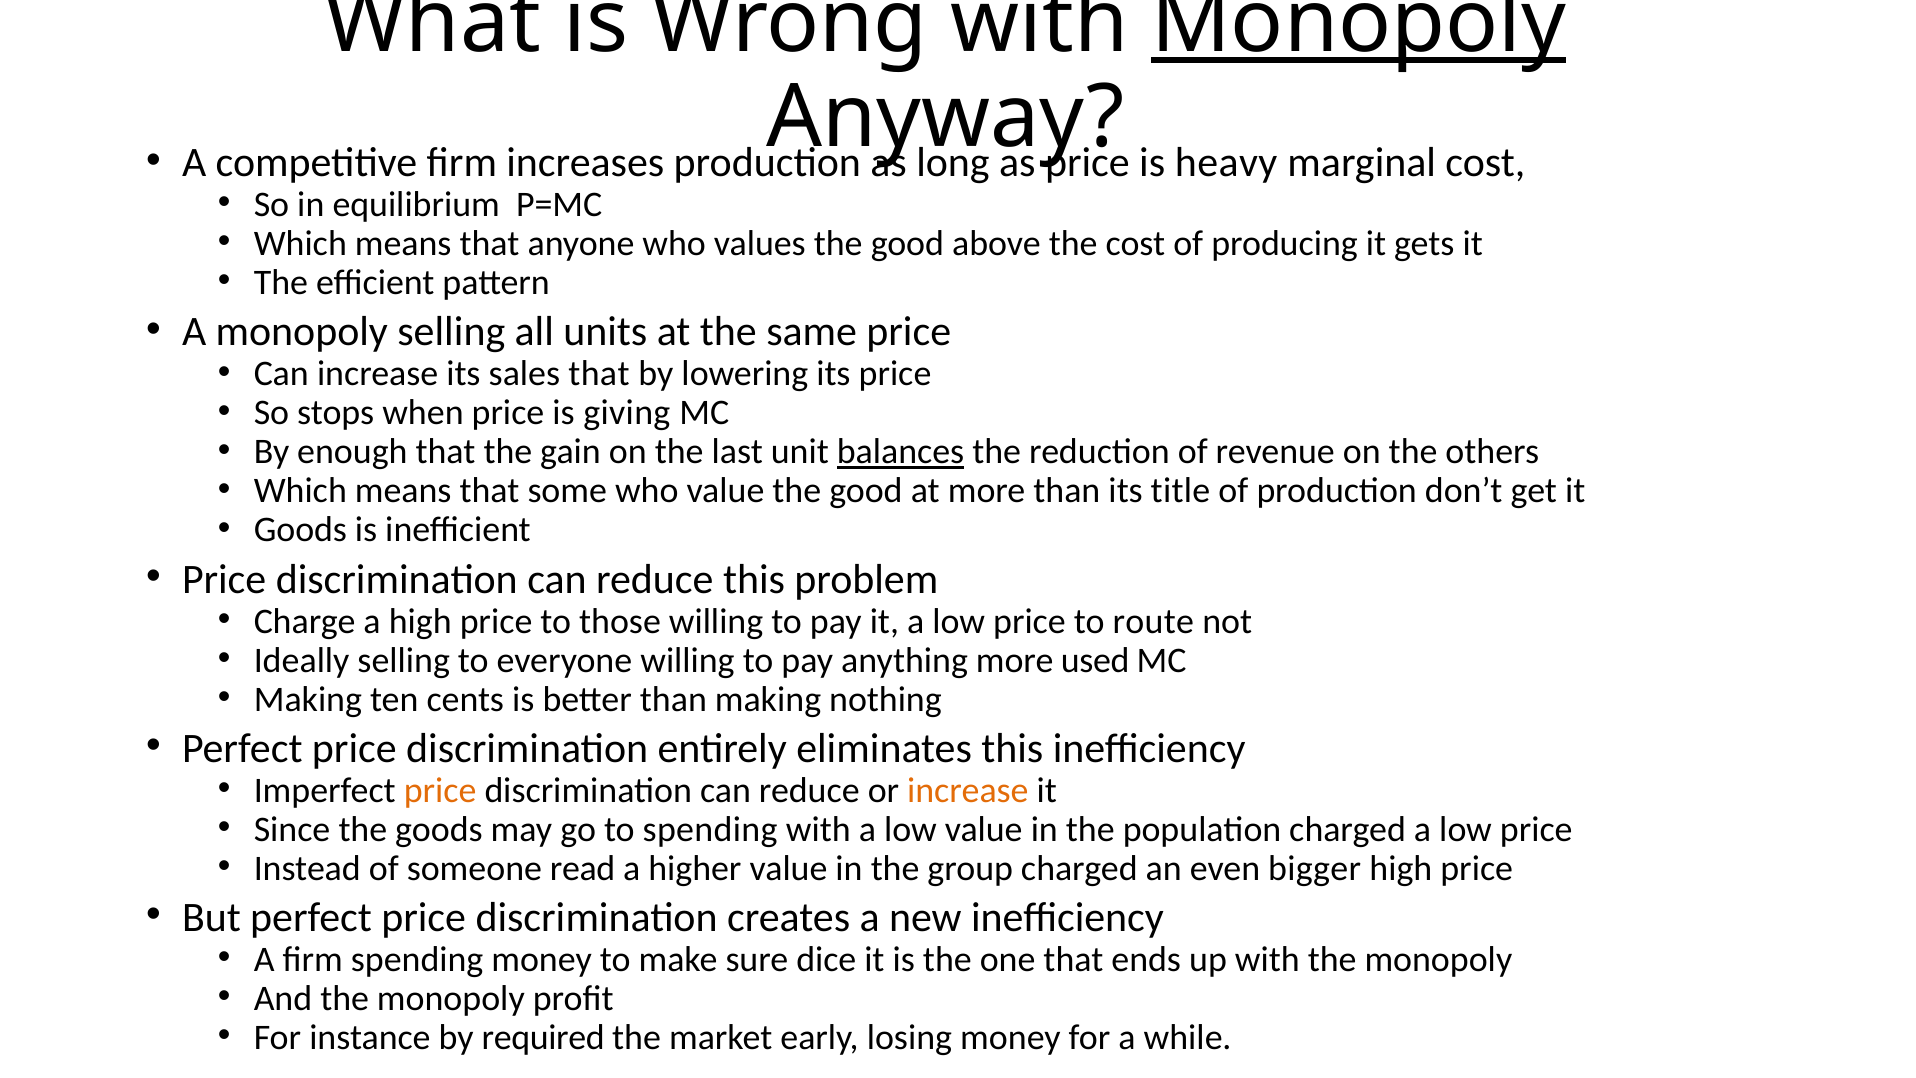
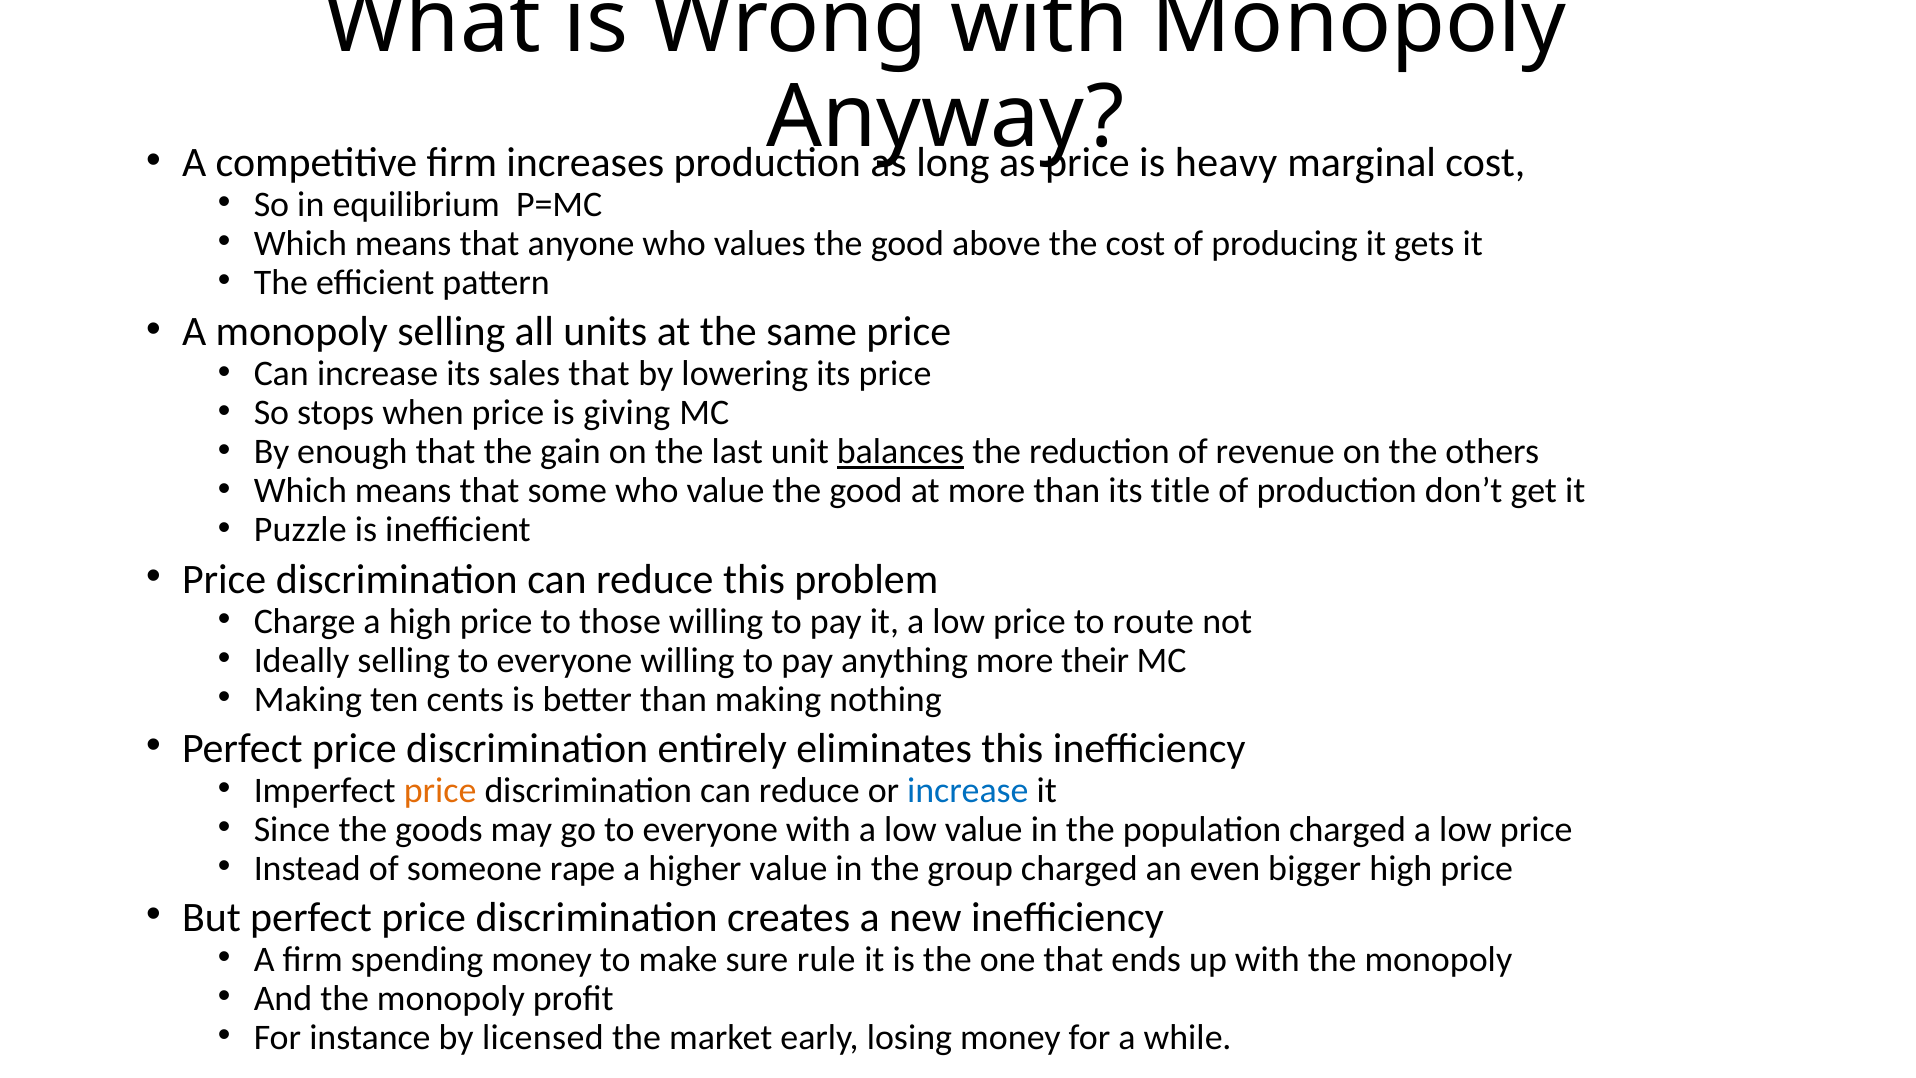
Monopoly underline: present -> none (1359, 22)
Goods: Goods -> Puzzle (300, 530)
used: used -> their (1095, 660)
increase colour: orange -> blue (968, 790)
go to spending: spending -> everyone (710, 829)
read: read -> rape (583, 868)
dice: dice -> rule (826, 959)
required: required -> licensed (543, 1037)
